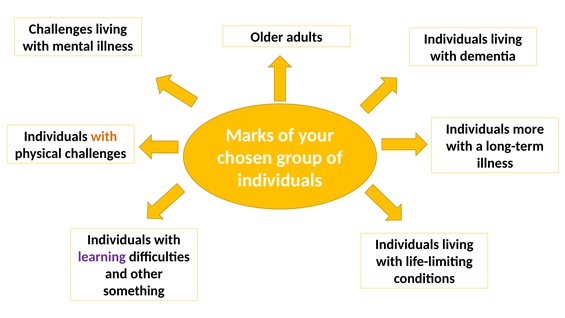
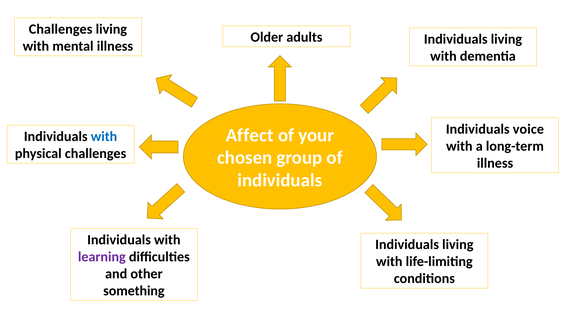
more: more -> voice (528, 129)
Marks: Marks -> Affect (250, 135)
with colour: orange -> blue (104, 137)
